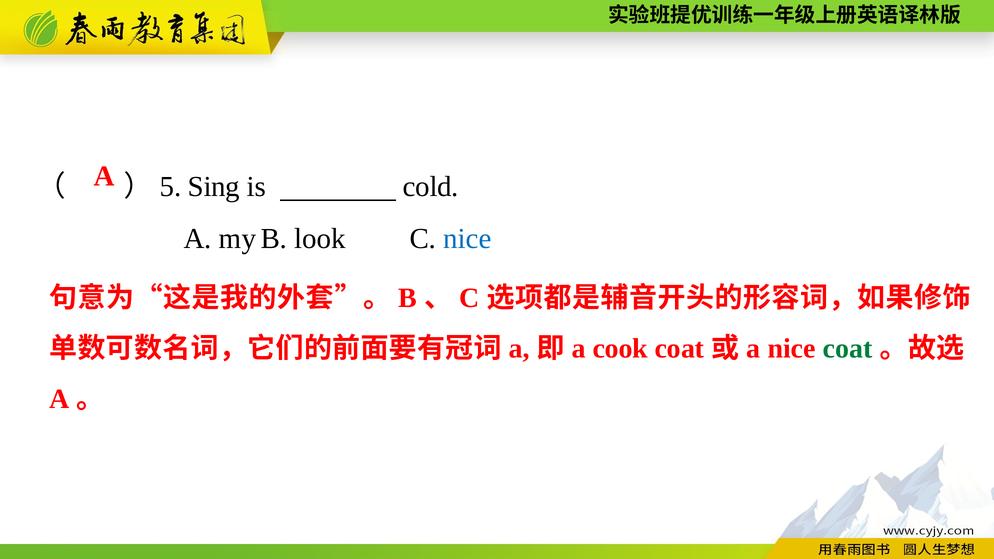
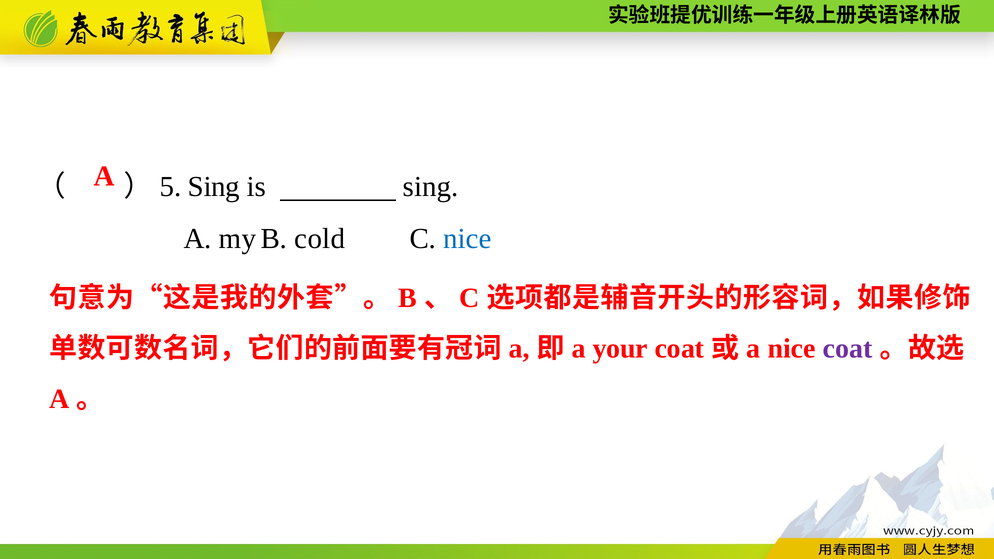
is cold: cold -> sing (431, 187)
look: look -> cold (320, 239)
cook: cook -> your (620, 349)
coat colour: green -> purple (848, 349)
